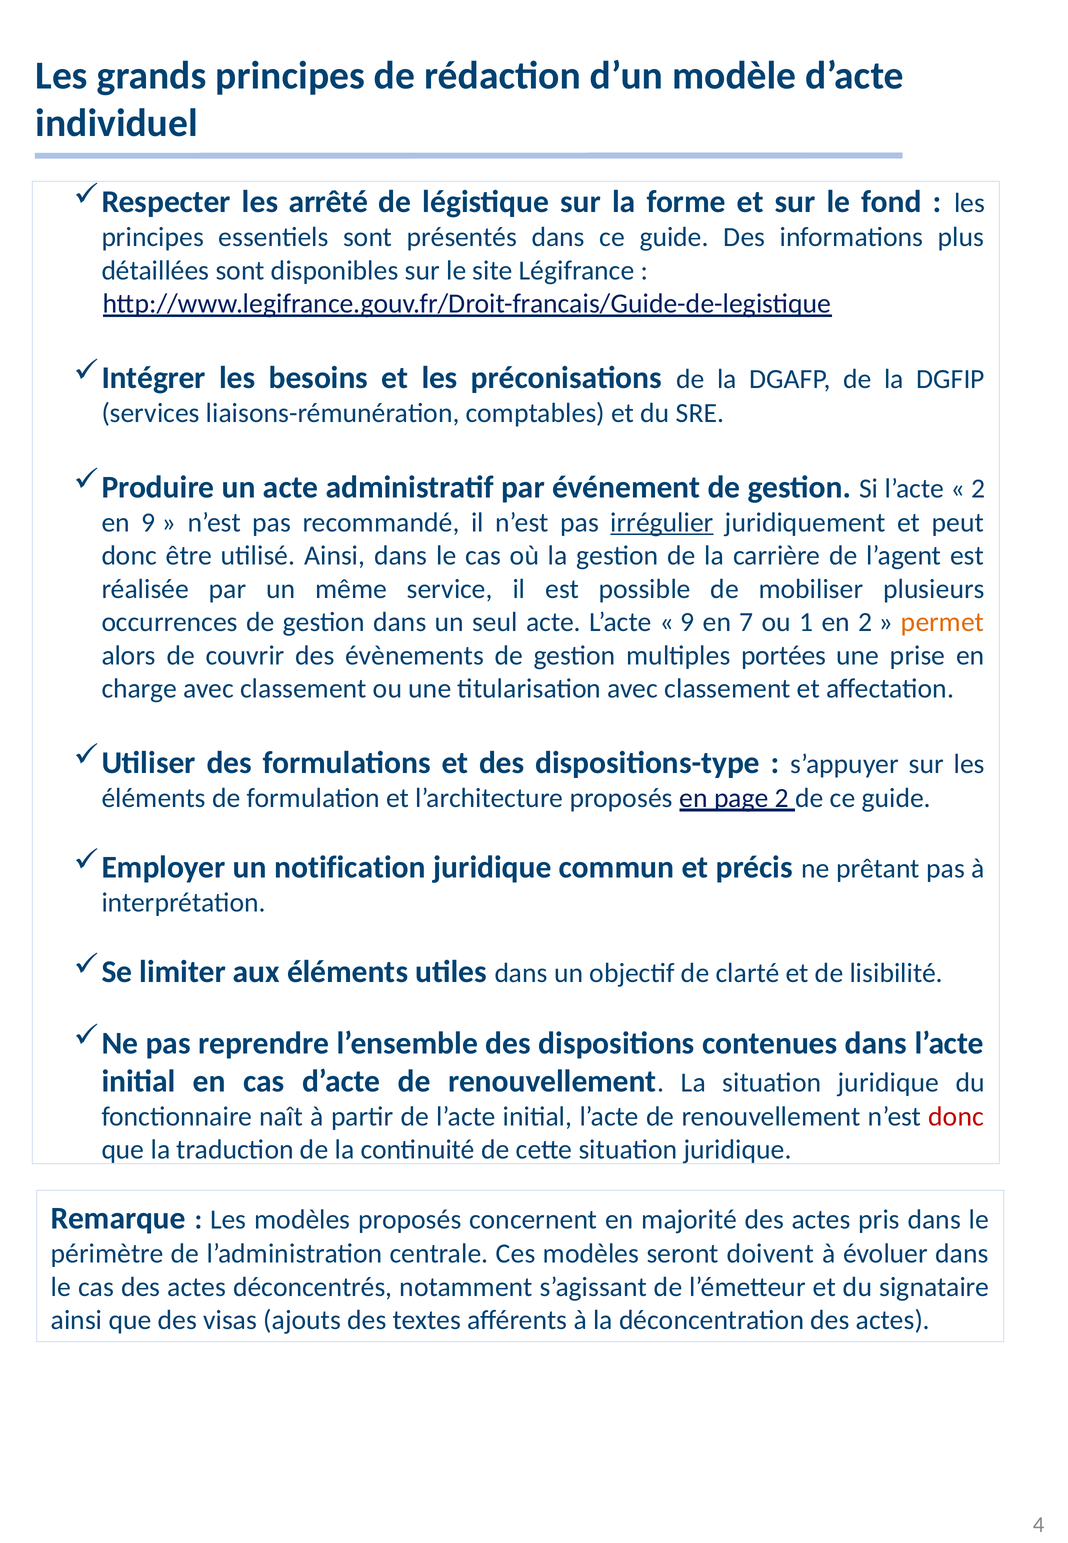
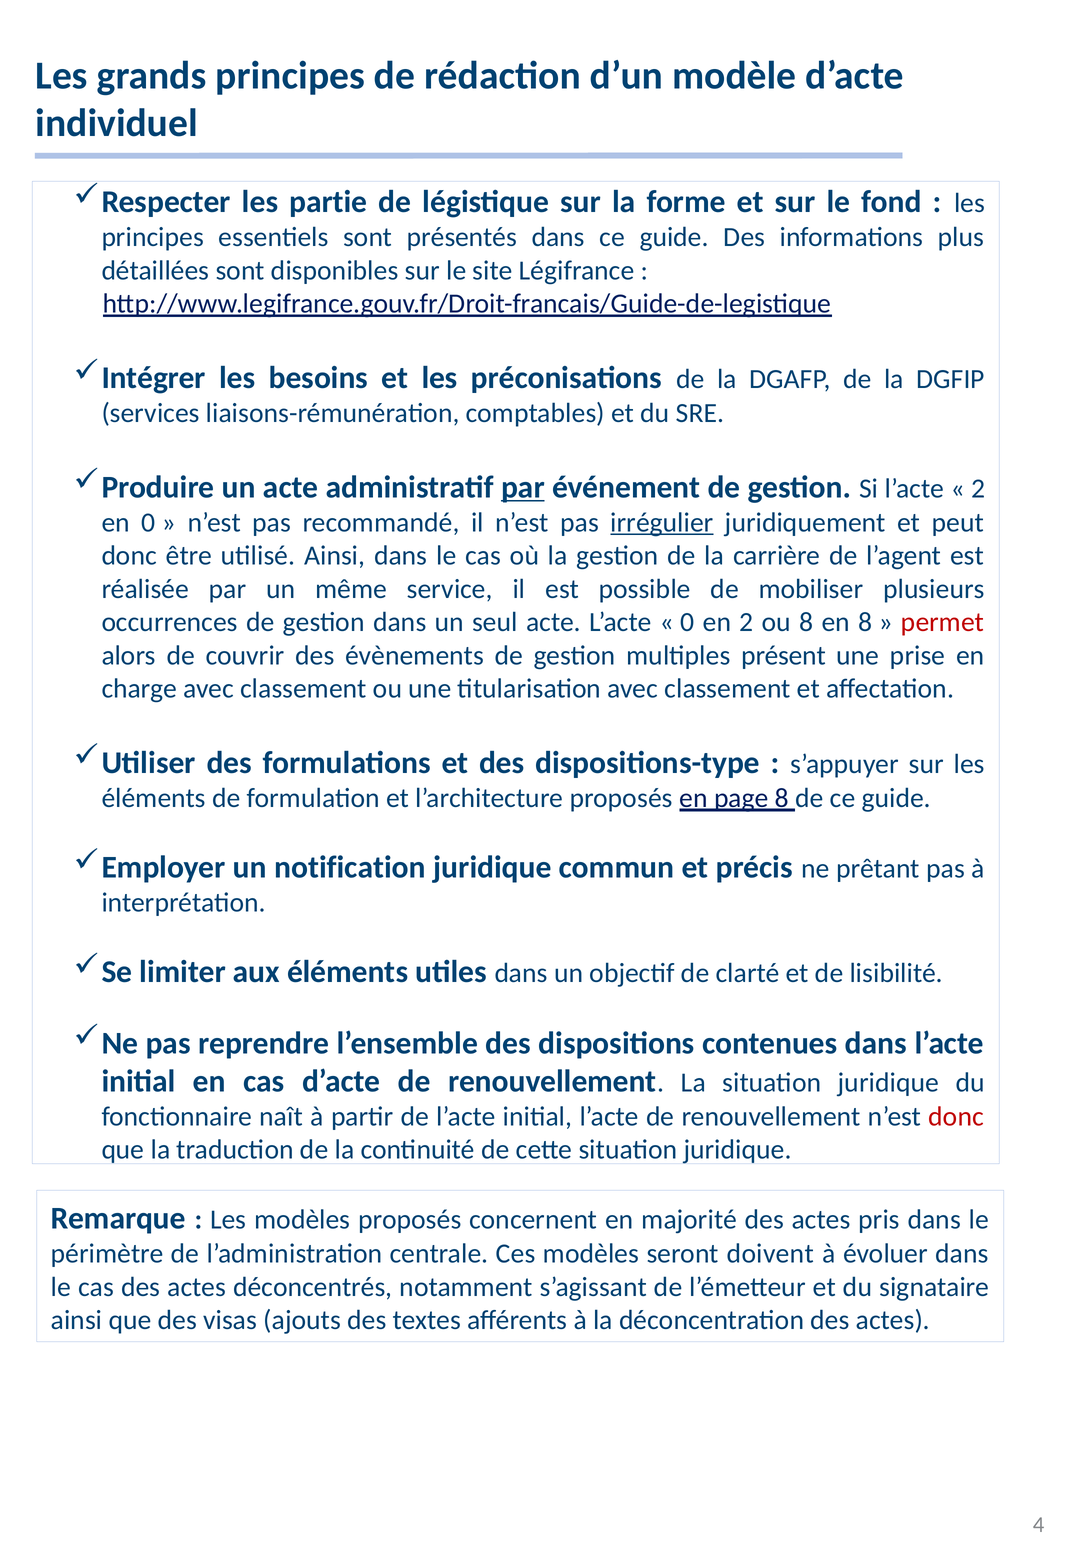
arrêté: arrêté -> partie (328, 202)
par underline: none -> present (523, 487)
en 9: 9 -> 0 (148, 522)
9: 9 -> 0 (687, 622)
en 7: 7 -> 2 (746, 622)
ou 1: 1 -> 8 (806, 622)
en 2: 2 -> 8 (865, 622)
permet colour: orange -> red (943, 622)
portées: portées -> présent (784, 655)
page 2: 2 -> 8 (782, 798)
